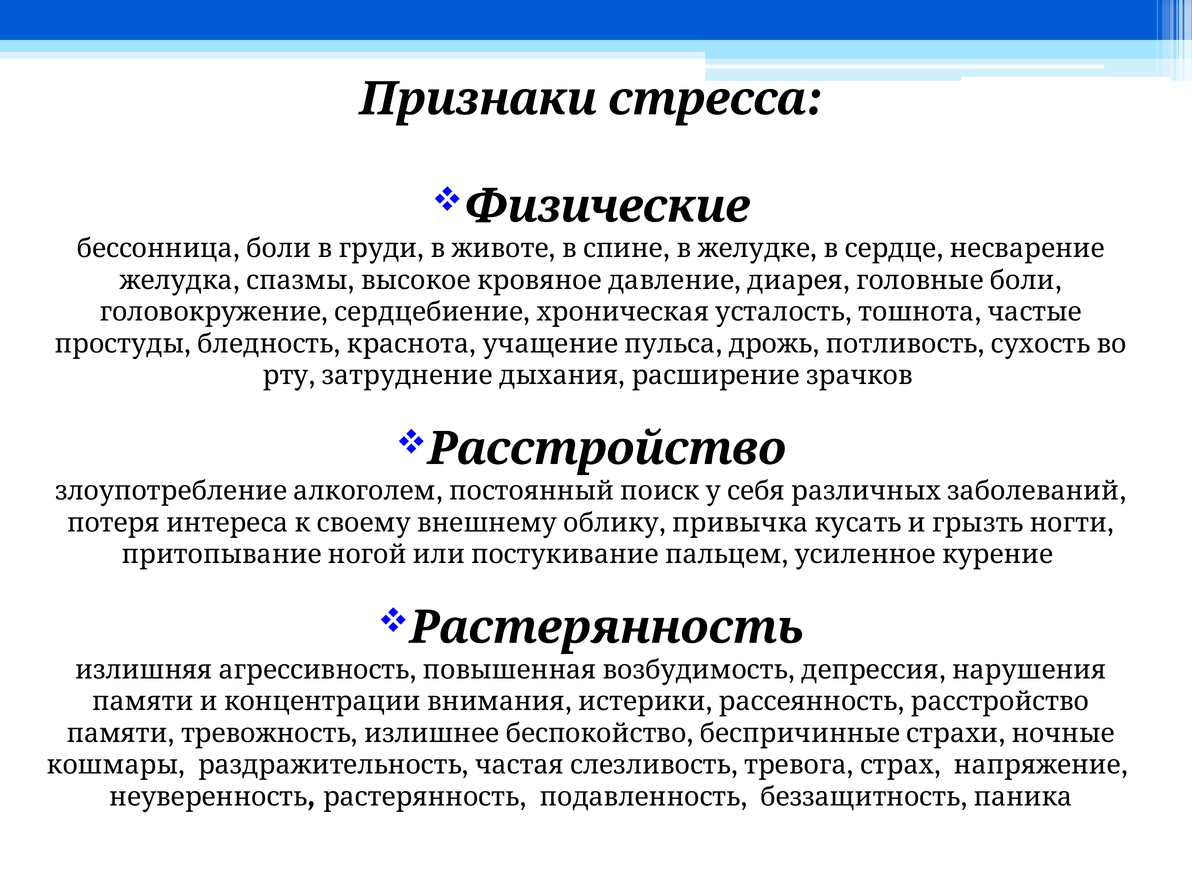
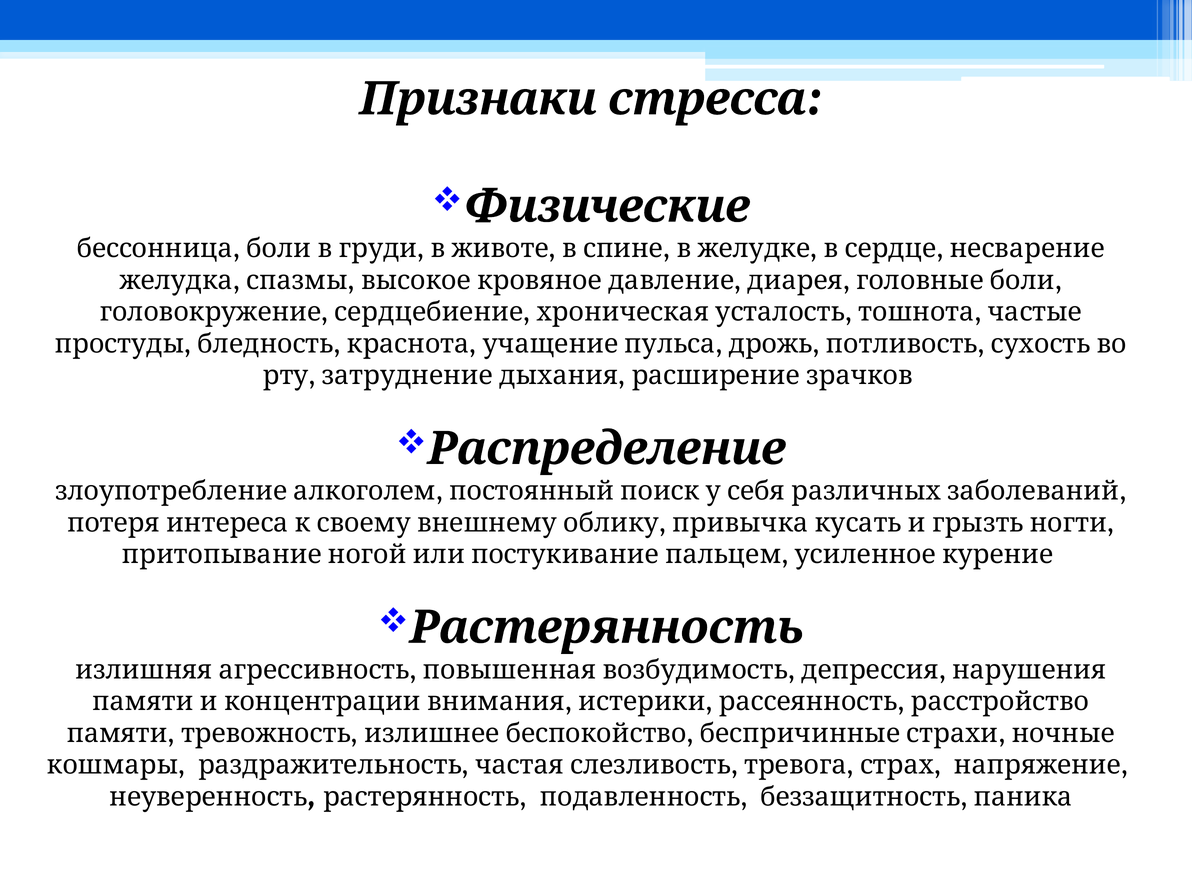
Расстройство: Расстройство -> Распределение (607, 449)
